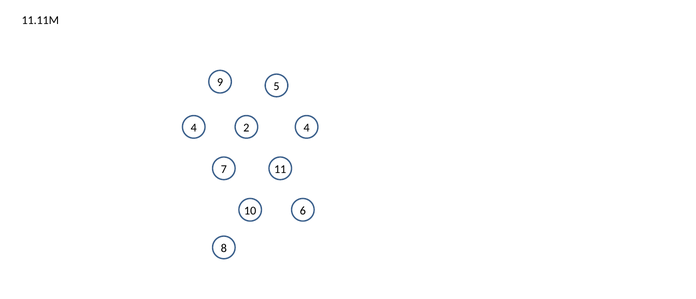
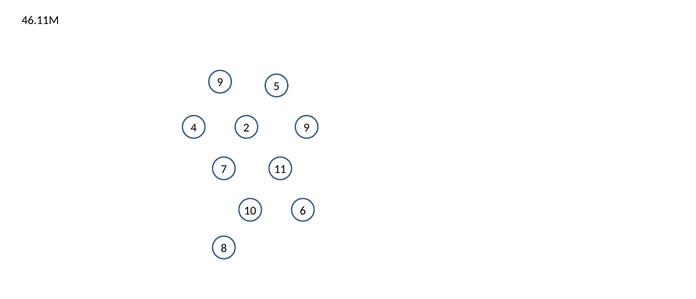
11.11M: 11.11M -> 46.11M (40, 20)
4 4: 4 -> 9 (307, 128)
